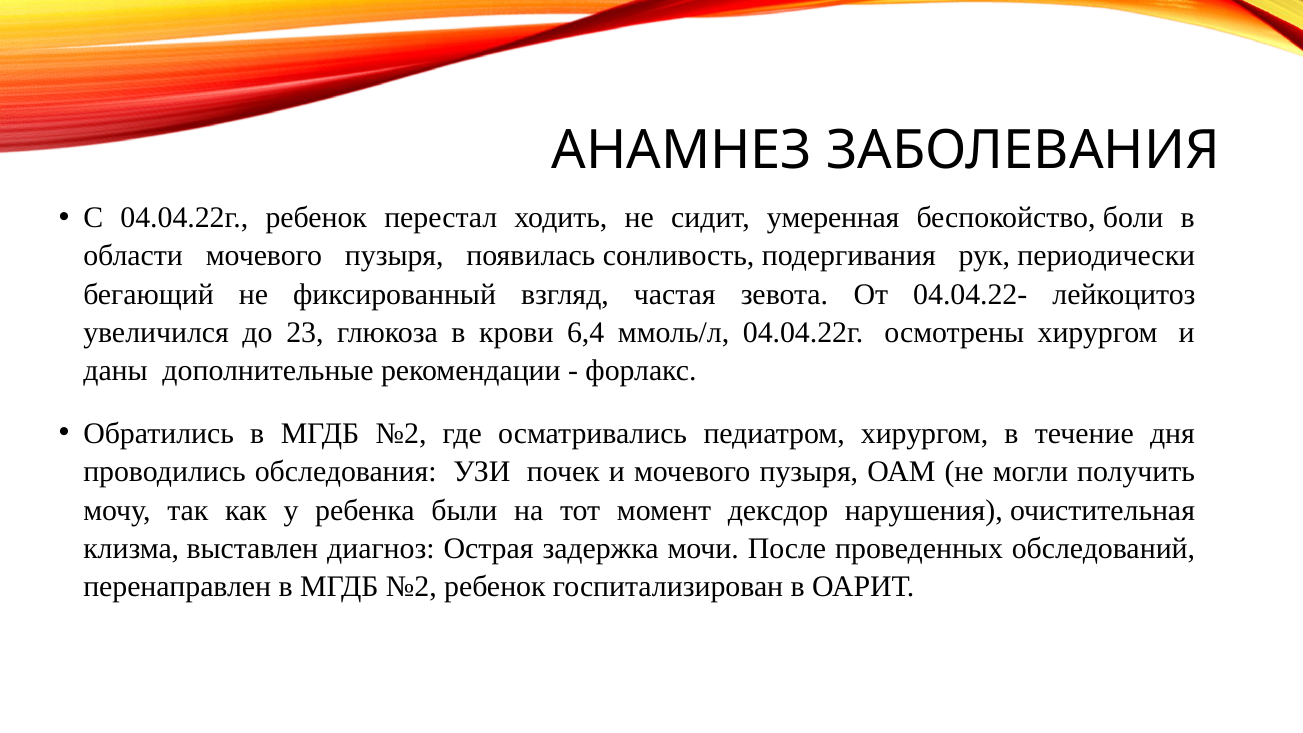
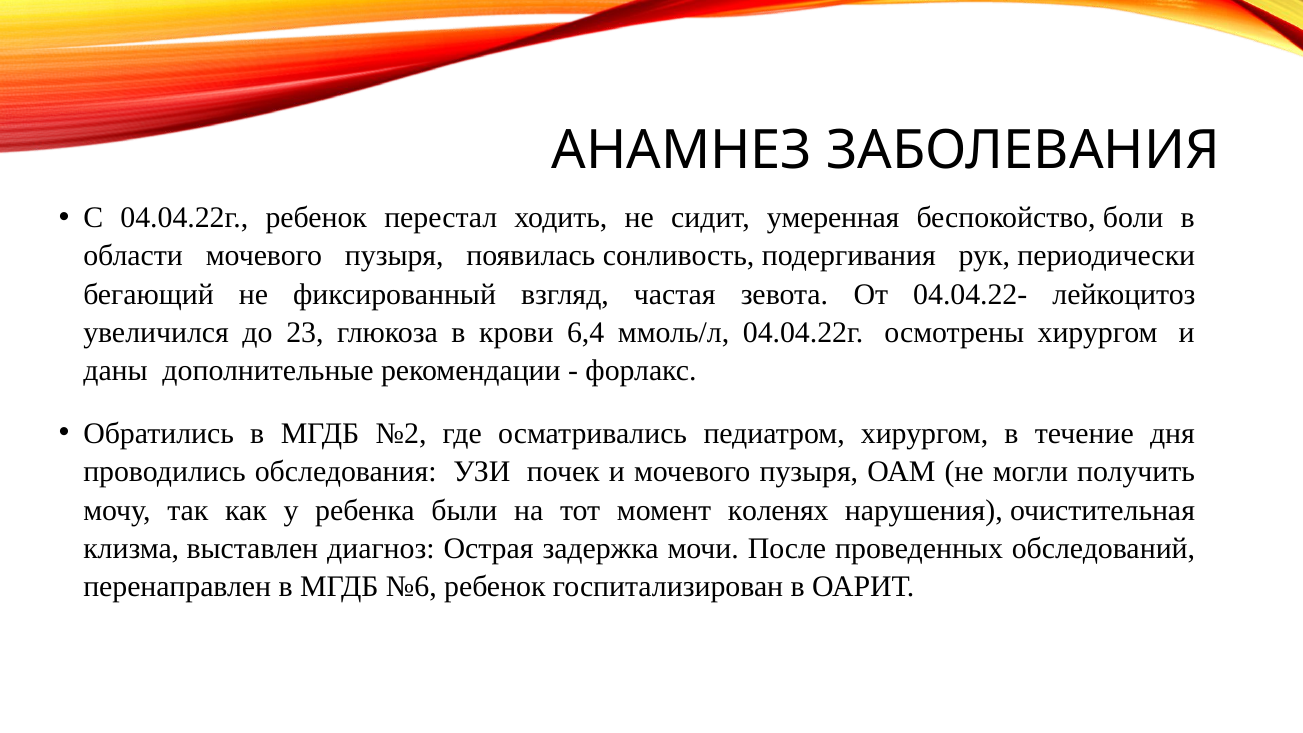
дексдор: дексдор -> коленях (778, 510)
перенаправлен в МГДБ №2: №2 -> №6 (411, 587)
